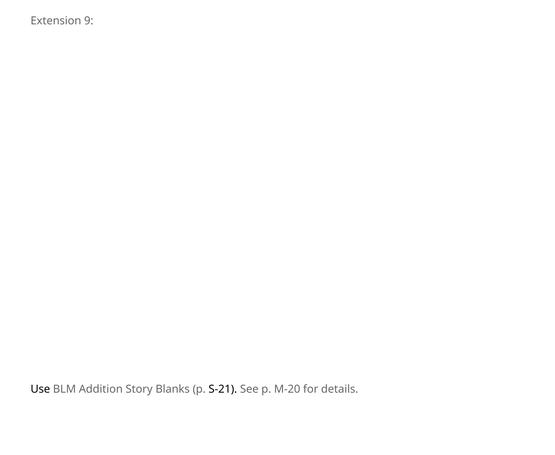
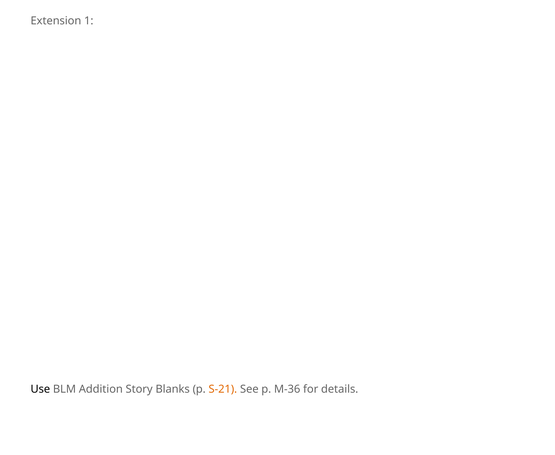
9: 9 -> 1 (89, 21)
S-21 colour: black -> orange (223, 389)
M-20: M-20 -> M-36 (287, 389)
